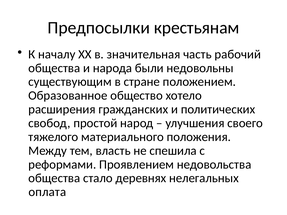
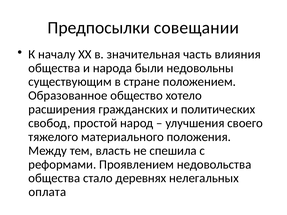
крестьянам: крестьянам -> совещании (196, 28)
рабочий: рабочий -> влияния (238, 54)
